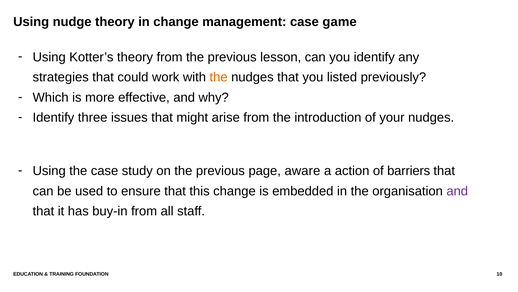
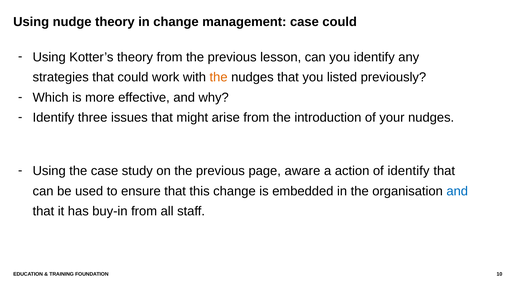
case game: game -> could (340, 22)
of barriers: barriers -> identify (409, 171)
and colour: purple -> blue (457, 191)
